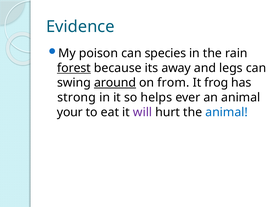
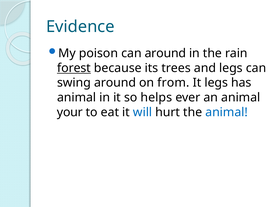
can species: species -> around (165, 53)
away: away -> trees (176, 68)
around underline: present -> none (115, 83)
It frog: frog -> legs (216, 83)
strong: strong -> animal (77, 97)
will colour: purple -> blue (143, 112)
